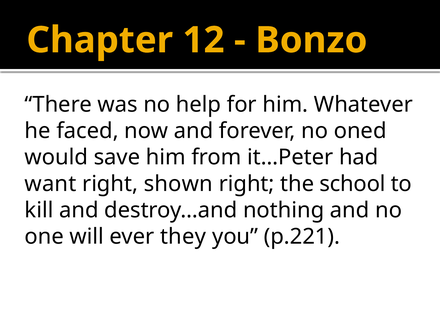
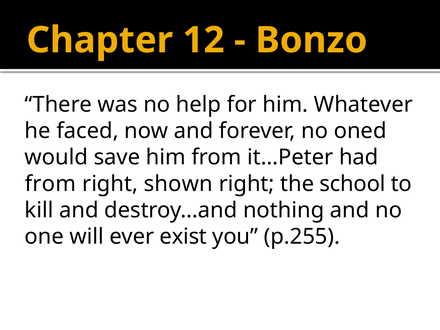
want: want -> from (50, 184)
they: they -> exist (183, 237)
p.221: p.221 -> p.255 (302, 237)
